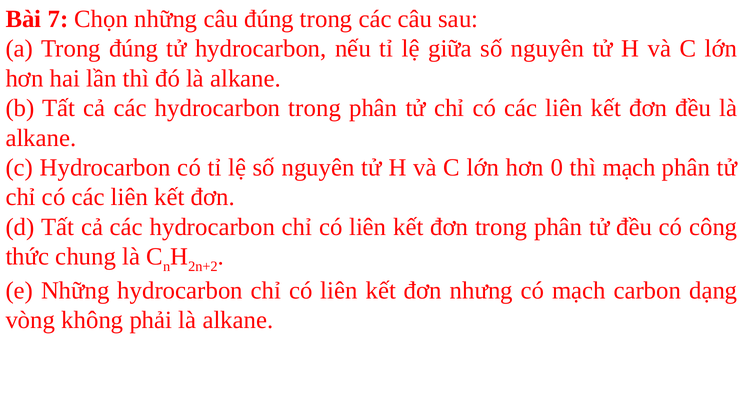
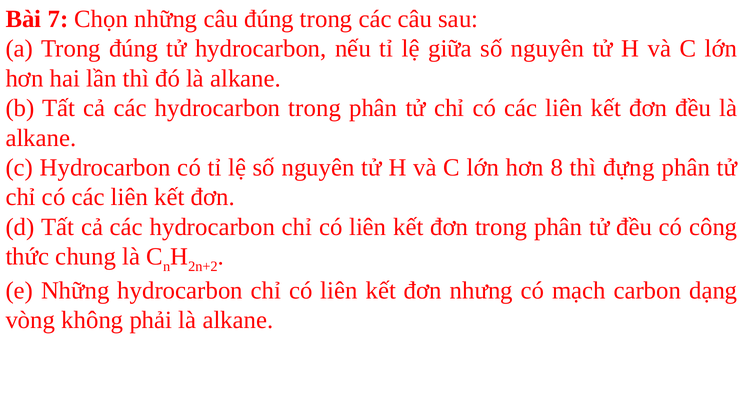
0: 0 -> 8 (557, 168)
thì mạch: mạch -> đựng (629, 168)
